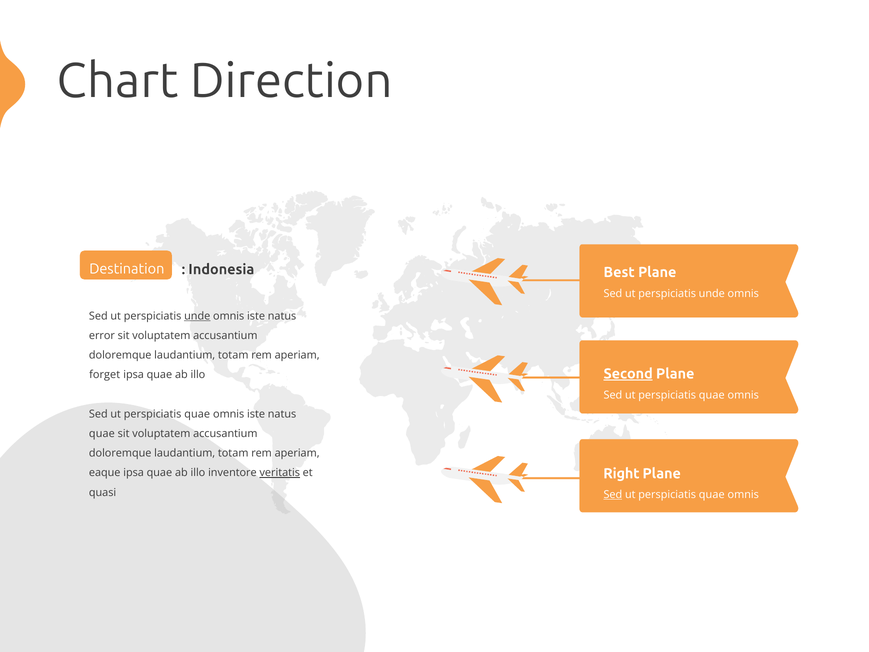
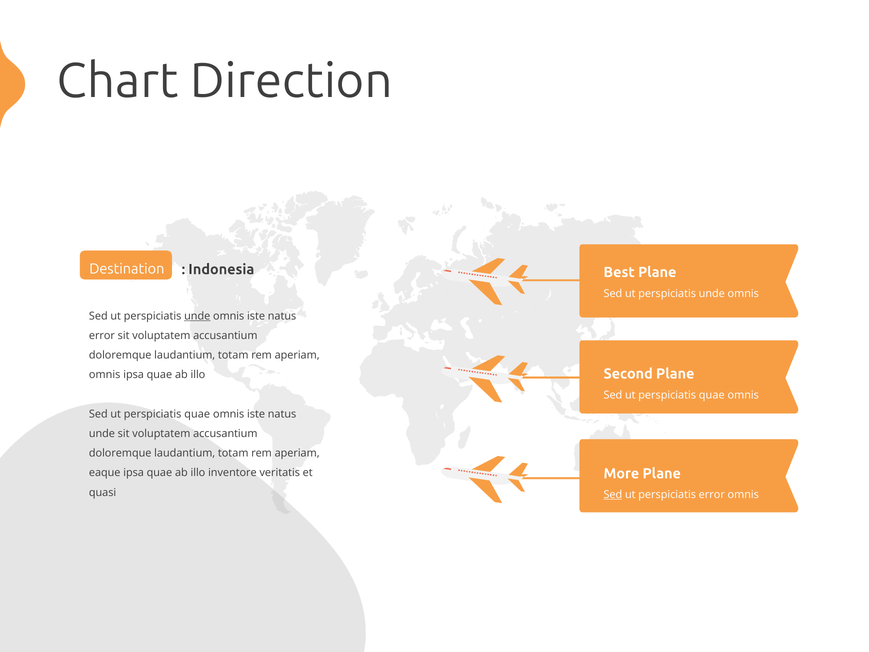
Second underline: present -> none (628, 374)
forget: forget -> omnis (105, 375)
quae: quae -> unde (102, 433)
Right: Right -> More (621, 473)
veritatis underline: present -> none (280, 473)
quae: quae -> error (712, 495)
